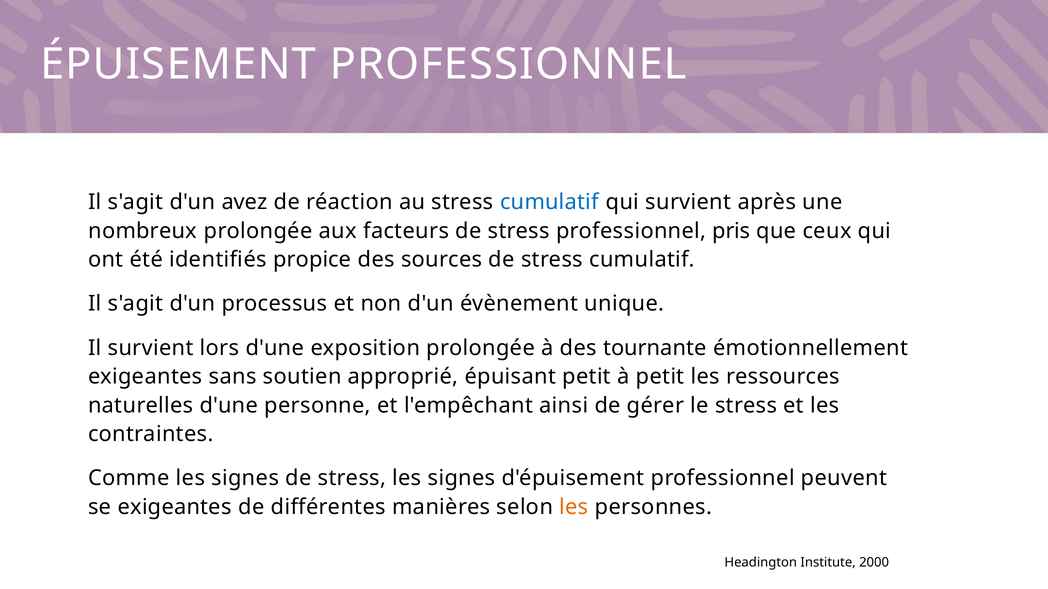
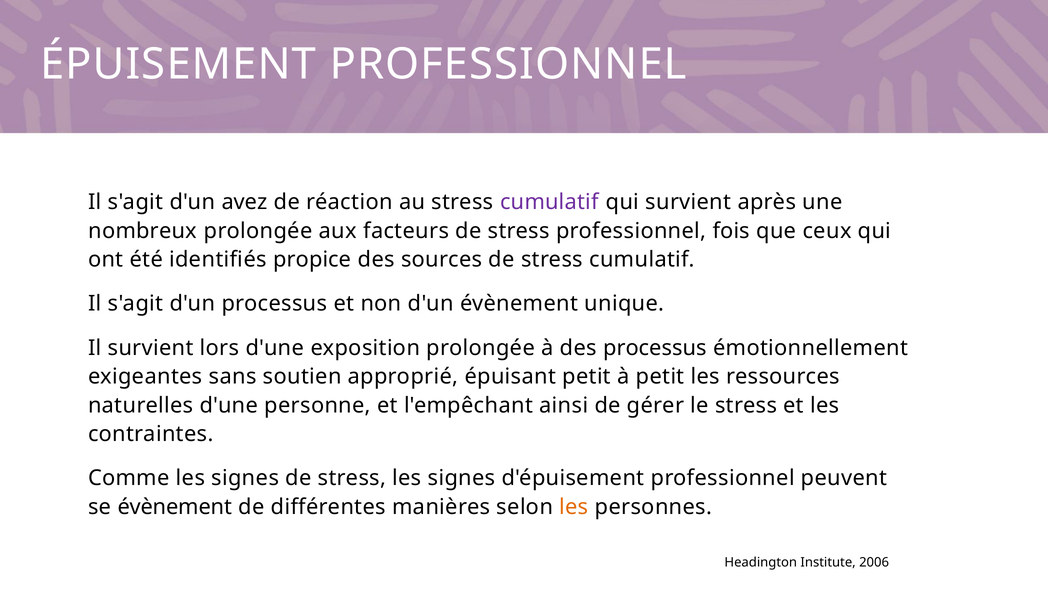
cumulatif colour: blue -> purple (549, 202)
pris: pris -> fois (731, 231)
des tournante: tournante -> processus (655, 348)
se exigeantes: exigeantes -> évènement (175, 507)
2000: 2000 -> 2006 (874, 563)
